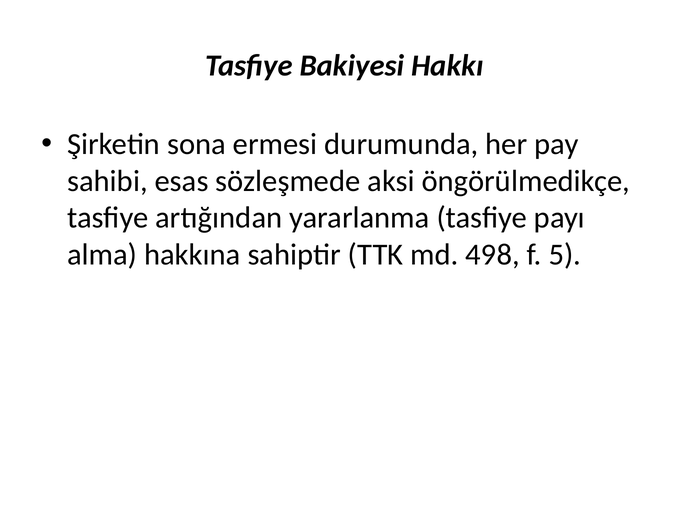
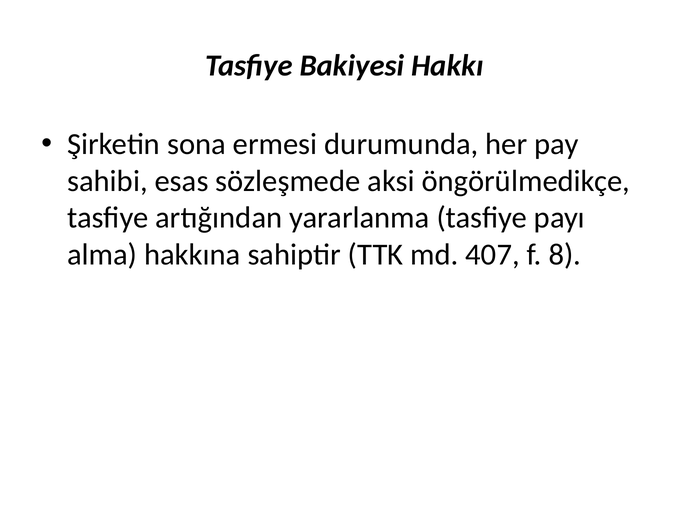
498: 498 -> 407 (493, 255)
5: 5 -> 8 (565, 255)
